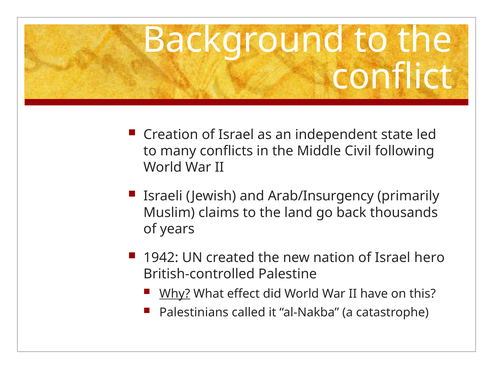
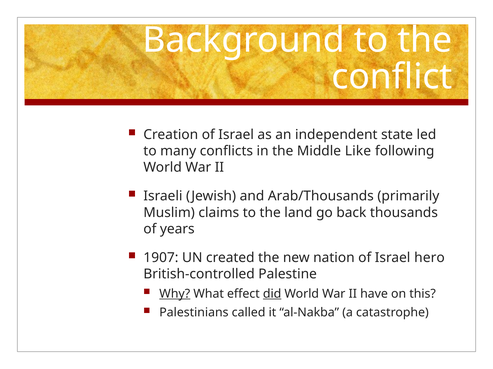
Civil: Civil -> Like (358, 151)
Arab/Insurgency: Arab/Insurgency -> Arab/Thousands (321, 197)
1942: 1942 -> 1907 (161, 258)
did underline: none -> present (272, 294)
